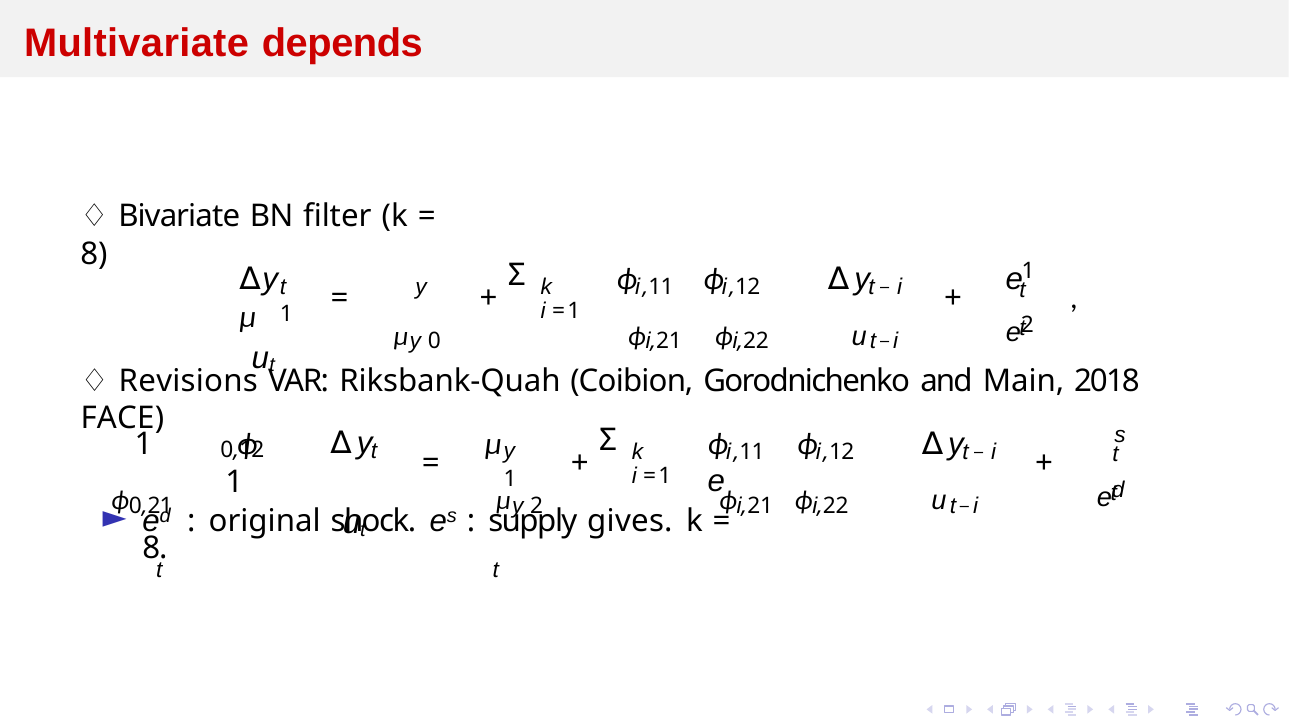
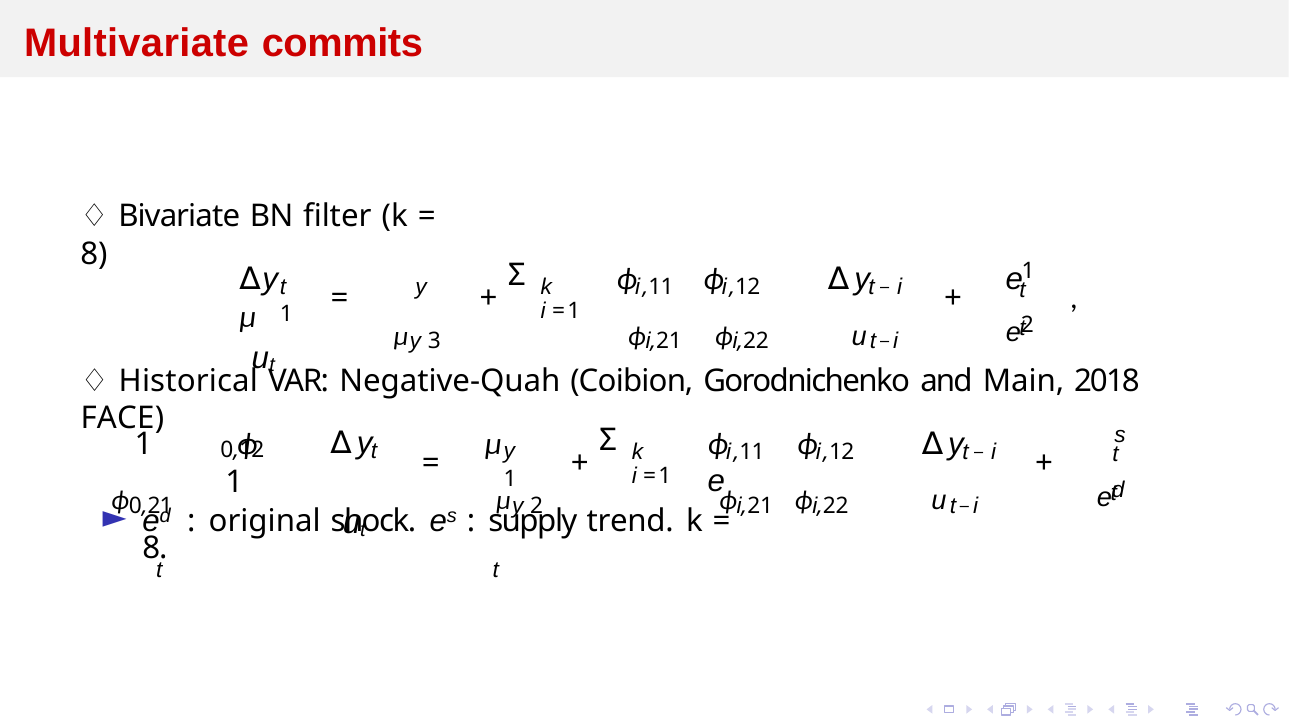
depends: depends -> commits (342, 43)
0: 0 -> 3 (434, 341)
Revisions: Revisions -> Historical (188, 381)
Riksbank-Quah: Riksbank-Quah -> Negative-Quah (450, 381)
gives: gives -> trend (630, 521)
